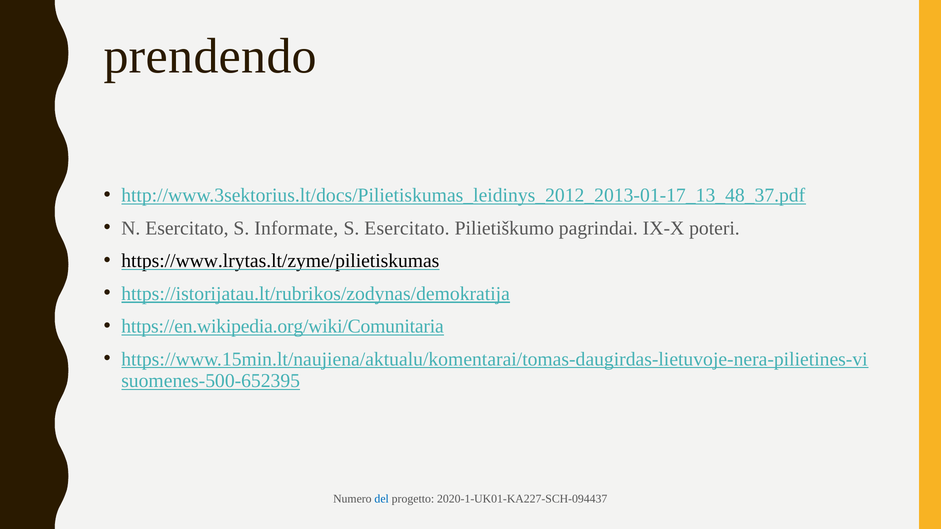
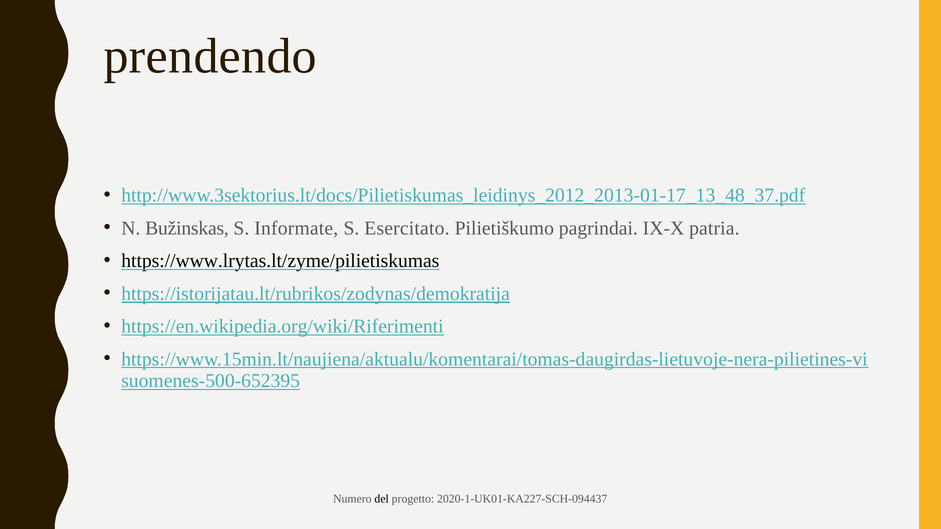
N Esercitato: Esercitato -> Bužinskas (187, 228)
poteri: poteri -> patria (714, 228)
https://en.wikipedia.org/wiki/Comunitaria: https://en.wikipedia.org/wiki/Comunitaria -> https://en.wikipedia.org/wiki/Riferimenti (282, 327)
del colour: blue -> black (382, 499)
